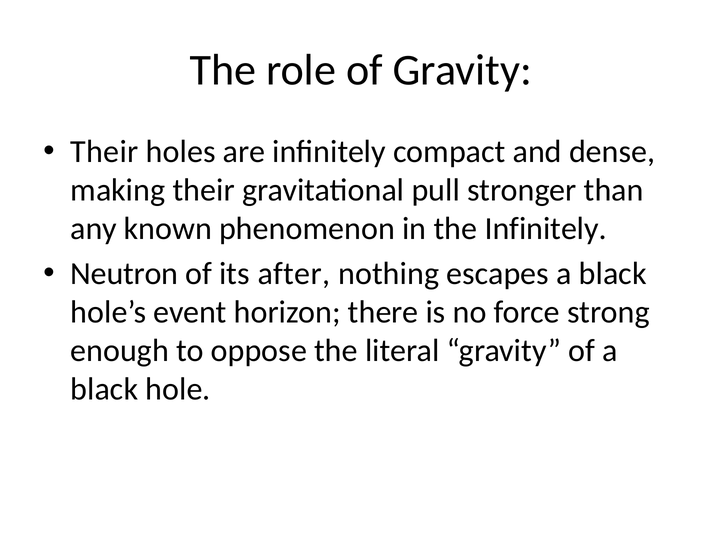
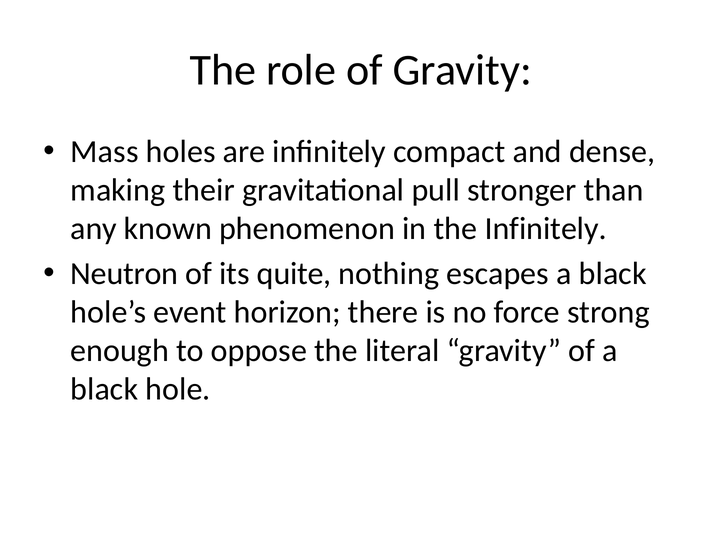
Their: Their -> Mass (104, 151)
after: after -> quite (294, 273)
